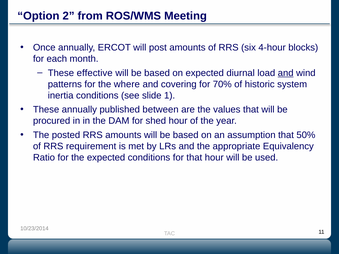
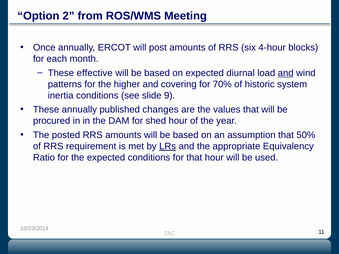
where: where -> higher (127, 84)
1: 1 -> 9 (170, 96)
between: between -> changes (161, 110)
LRs underline: none -> present (168, 146)
